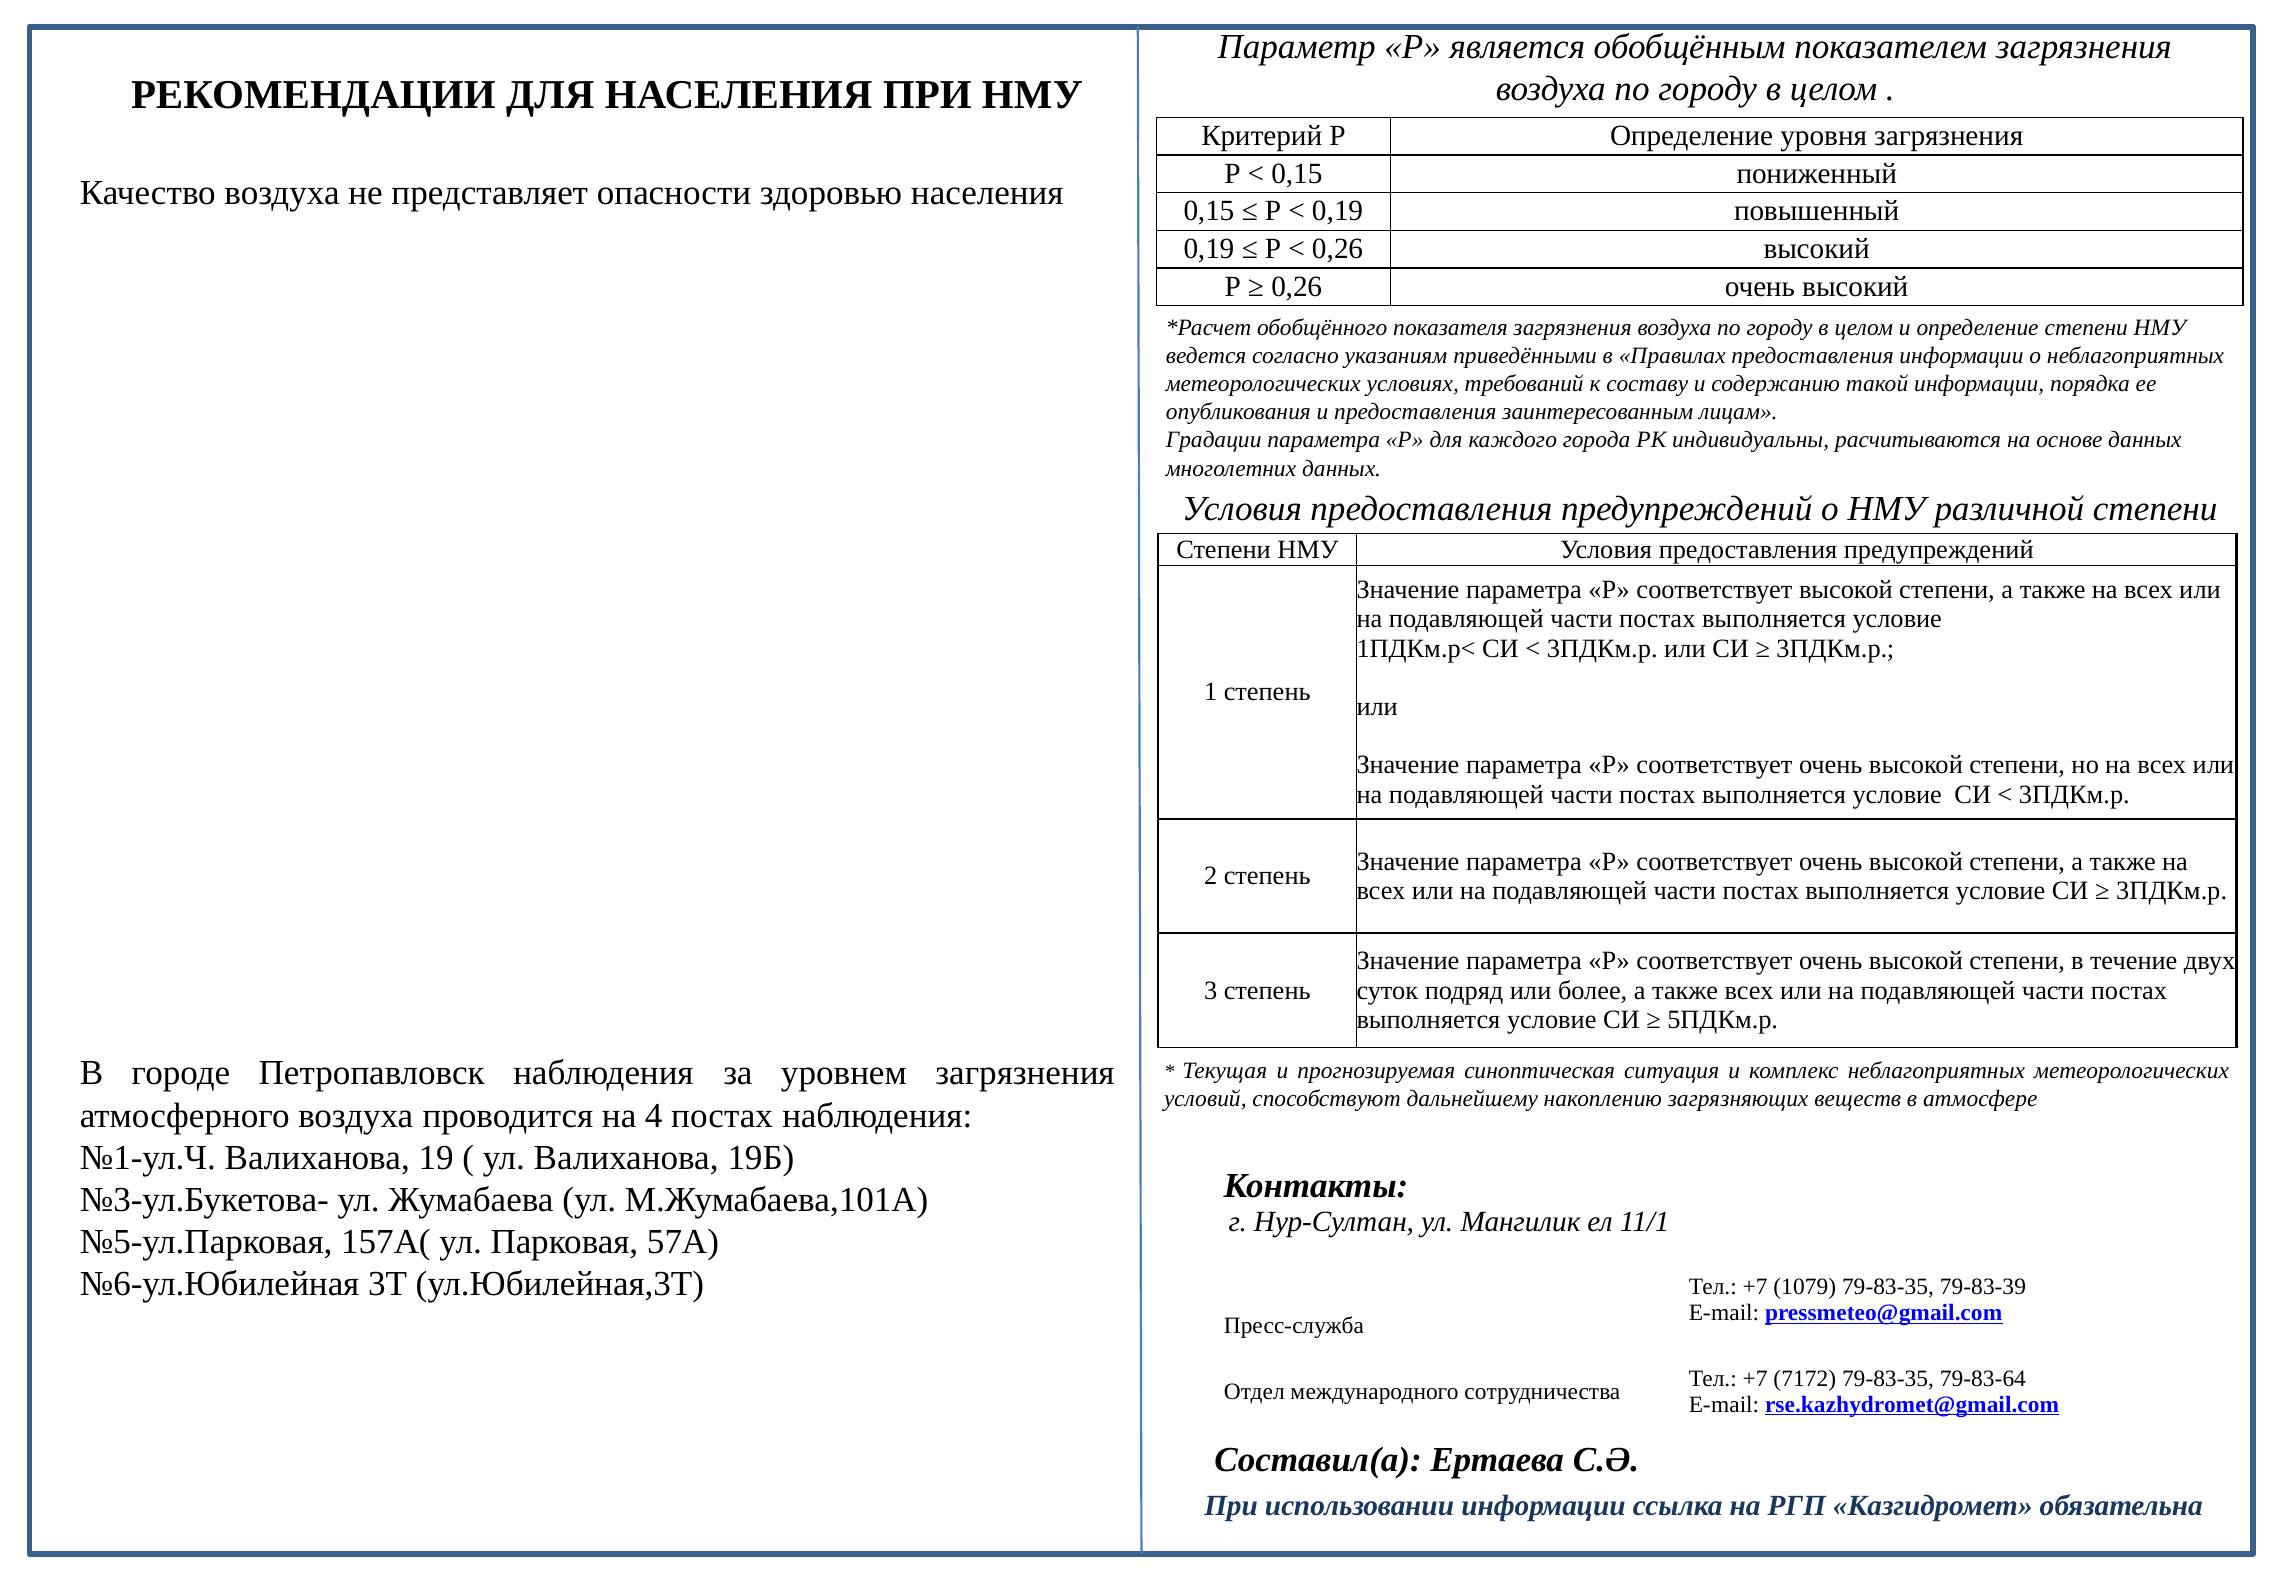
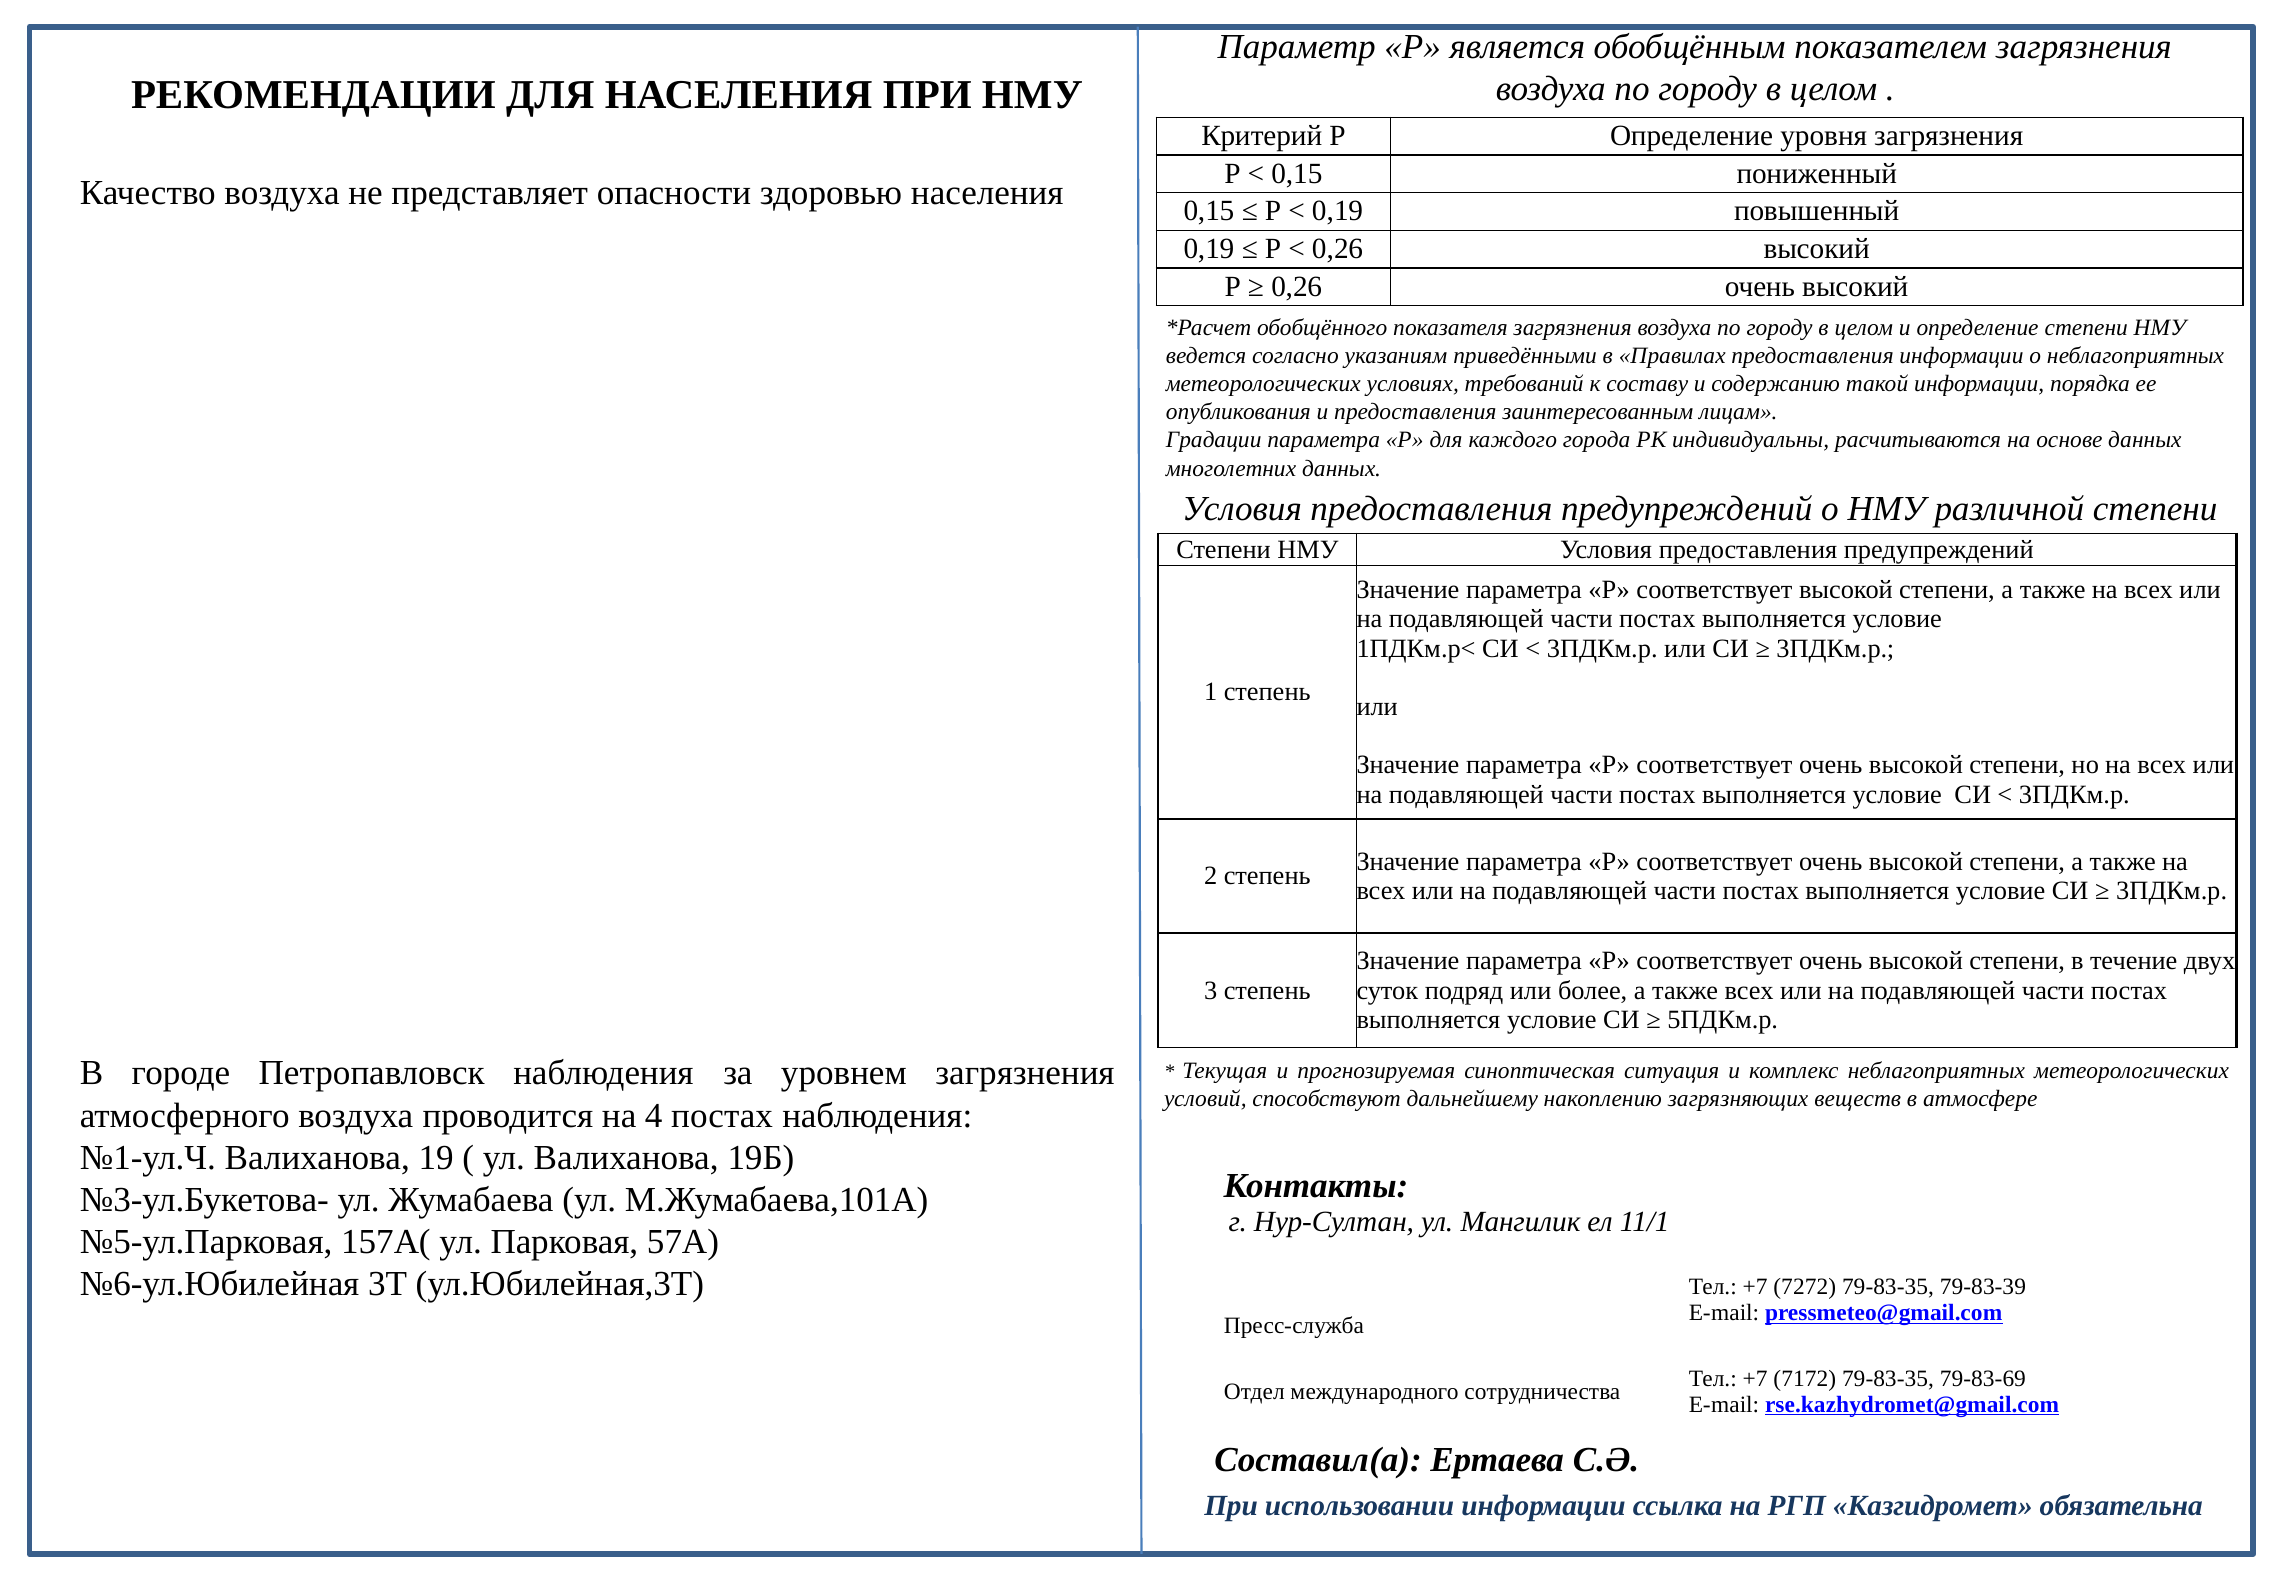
1079: 1079 -> 7272 (1805, 1287)
79-83-64: 79-83-64 -> 79-83-69 (1983, 1378)
